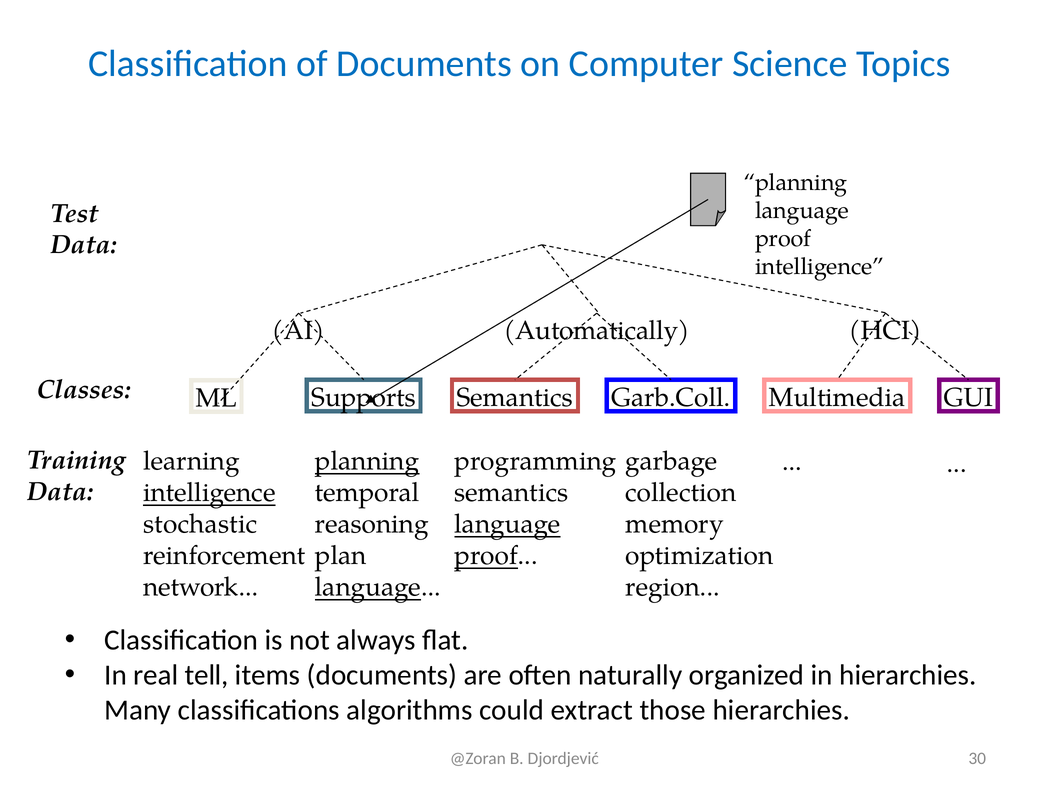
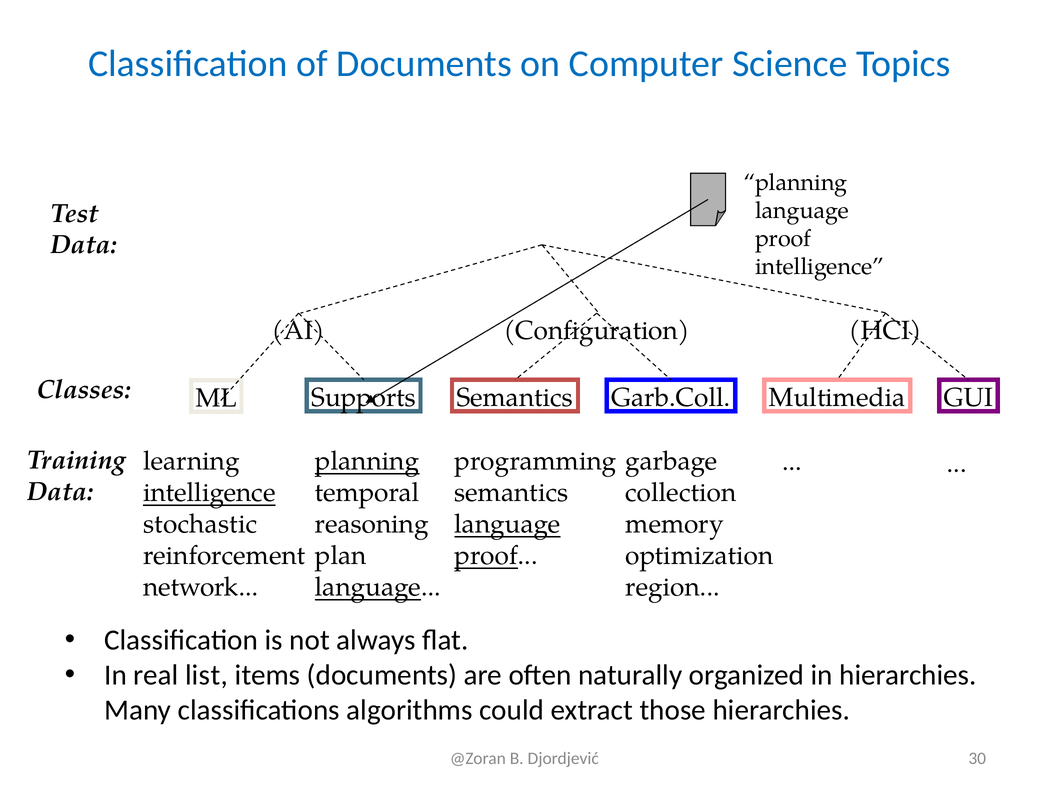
Automatically: Automatically -> Configuration (597, 331)
tell: tell -> list (206, 675)
